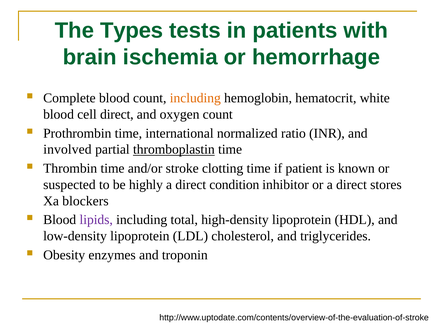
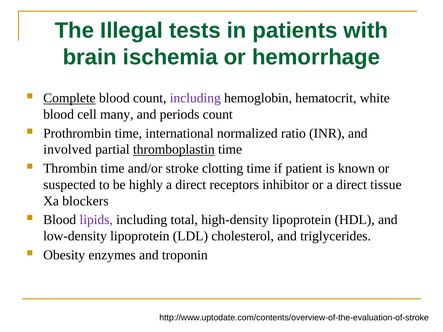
Types: Types -> Illegal (132, 31)
Complete underline: none -> present (69, 98)
including colour: orange -> purple (195, 98)
cell direct: direct -> many (117, 114)
oxygen: oxygen -> periods (180, 114)
condition: condition -> receptors (234, 185)
stores: stores -> tissue (386, 185)
